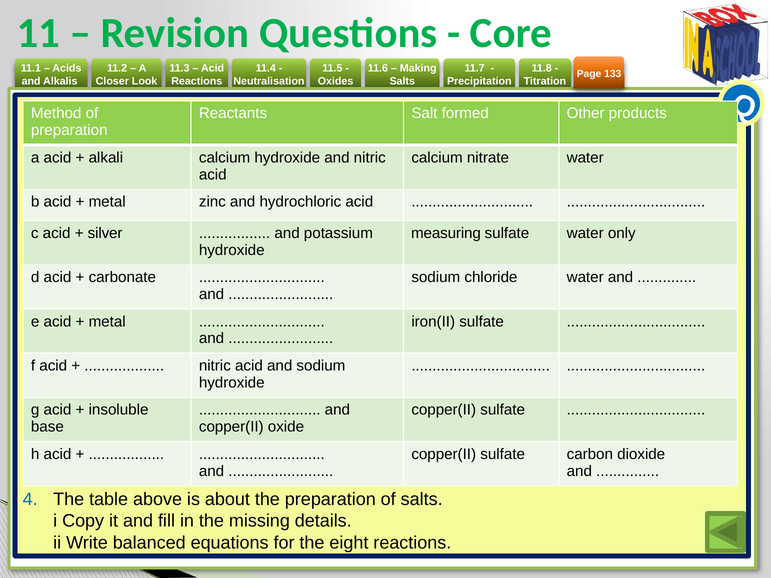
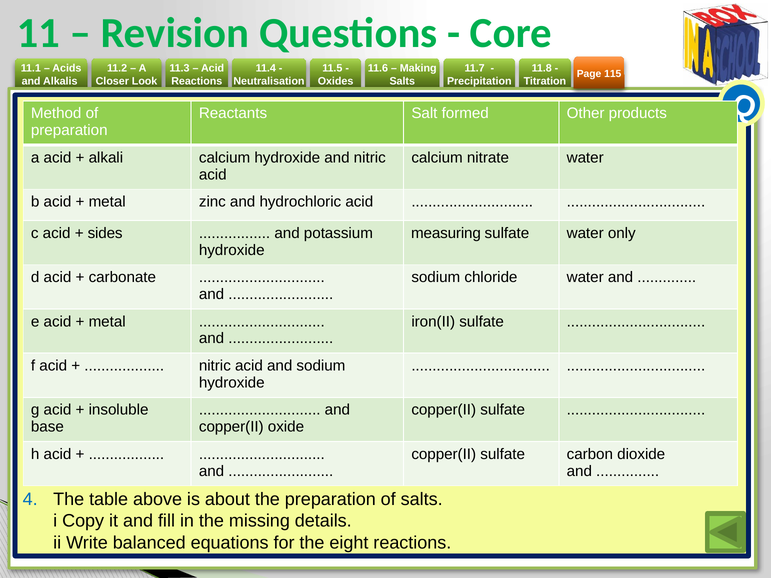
133: 133 -> 115 (613, 74)
silver: silver -> sides (105, 233)
